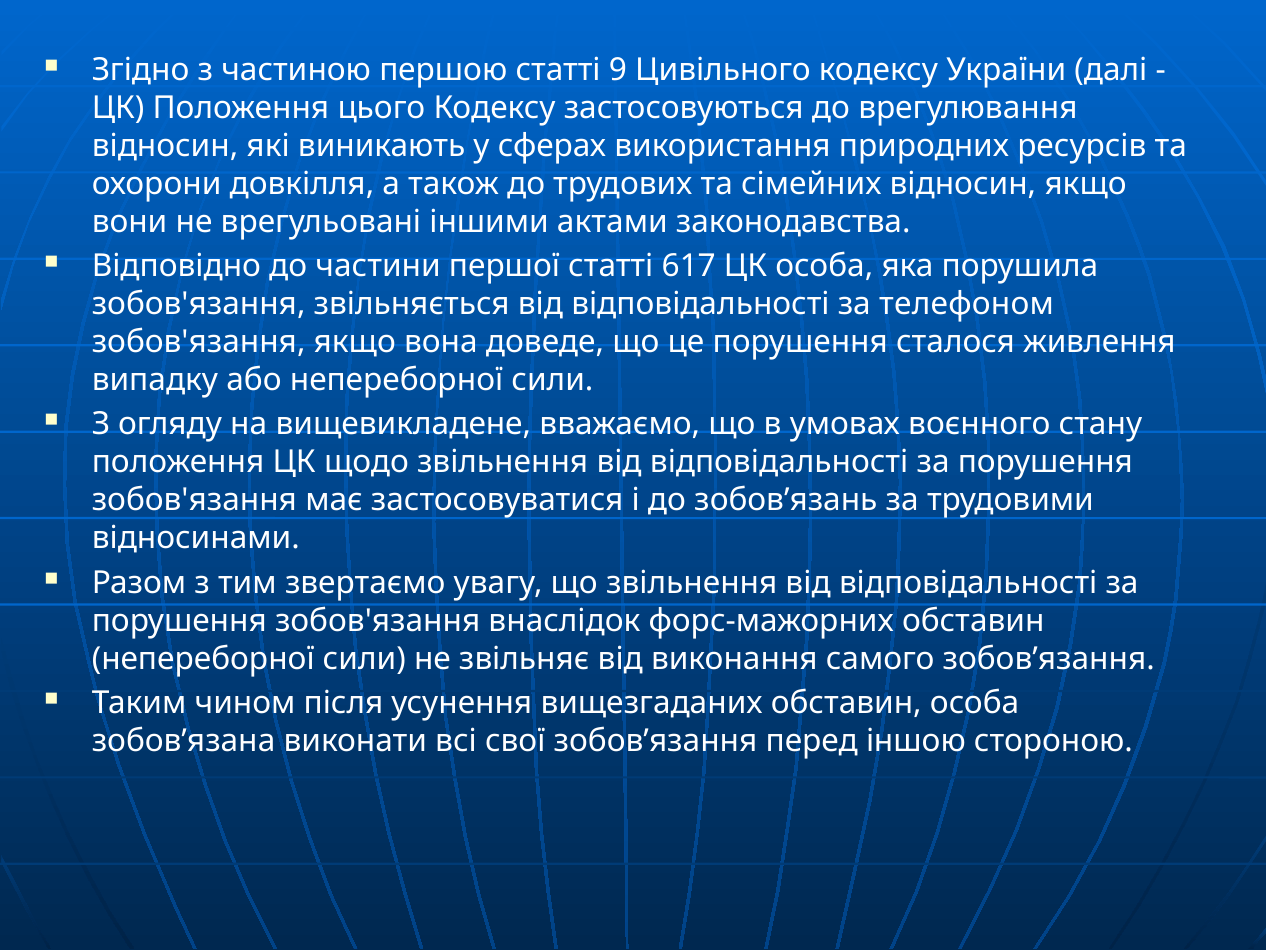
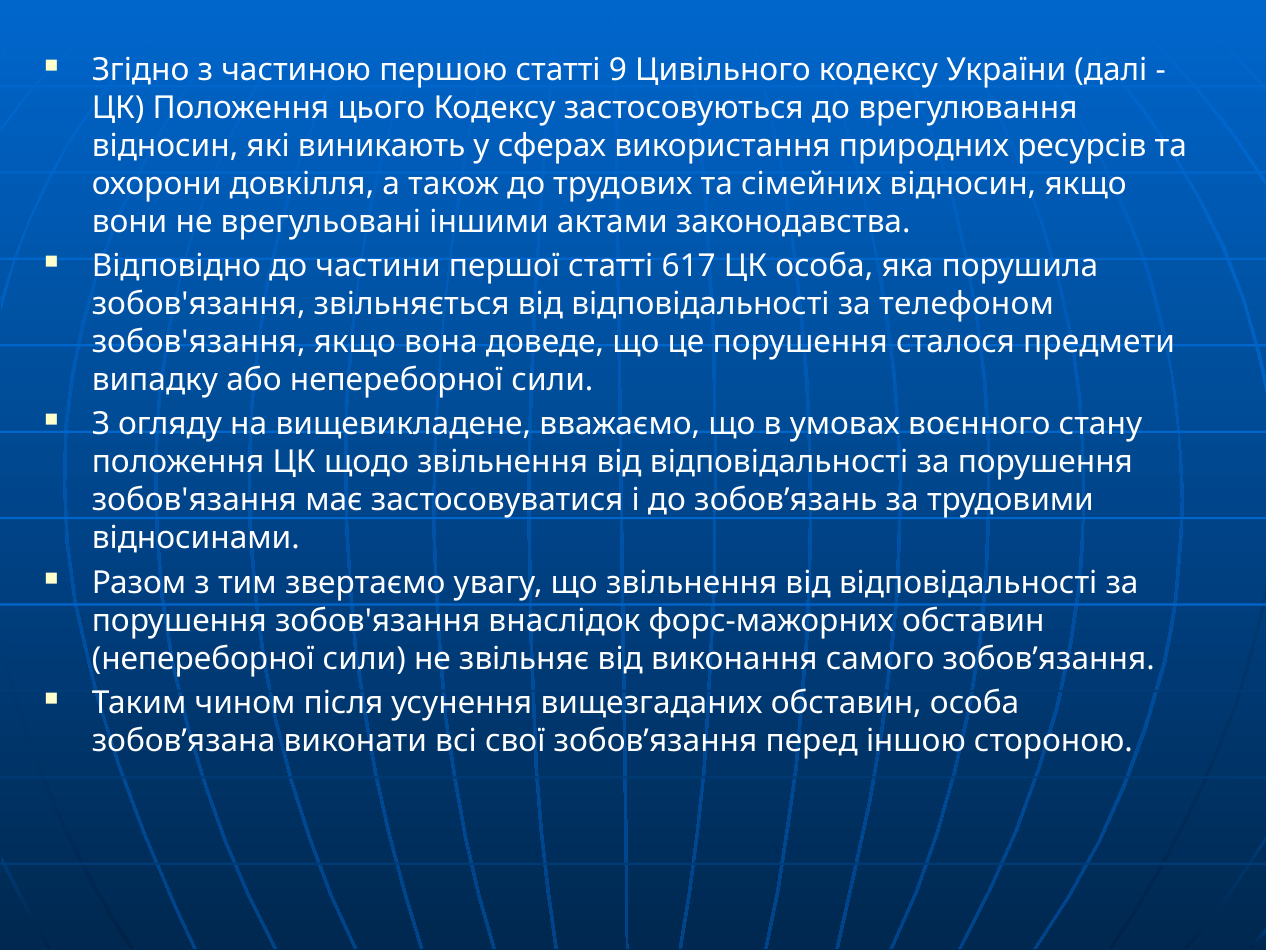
живлення: живлення -> предмети (1099, 342)
